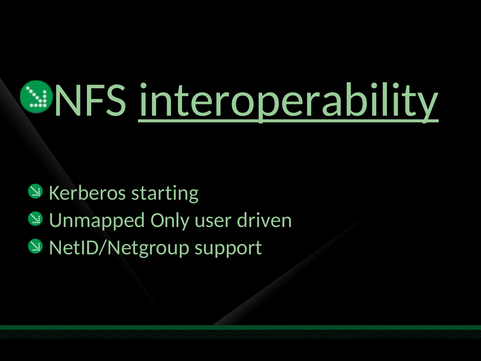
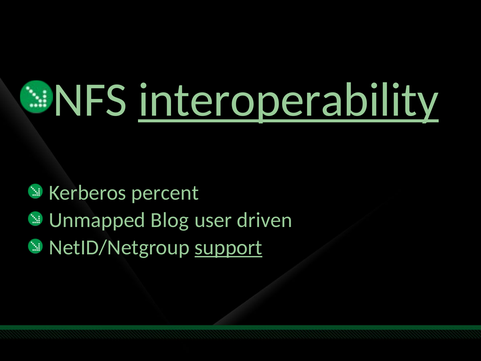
starting: starting -> percent (165, 192)
Only: Only -> Blog (170, 220)
support underline: none -> present (228, 247)
